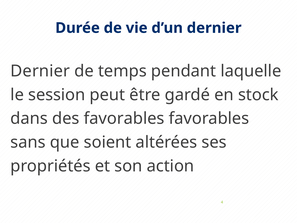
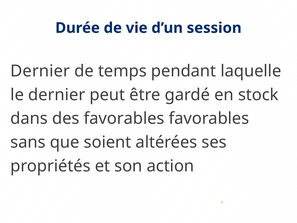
d’un dernier: dernier -> session (214, 28)
le session: session -> dernier (57, 95)
